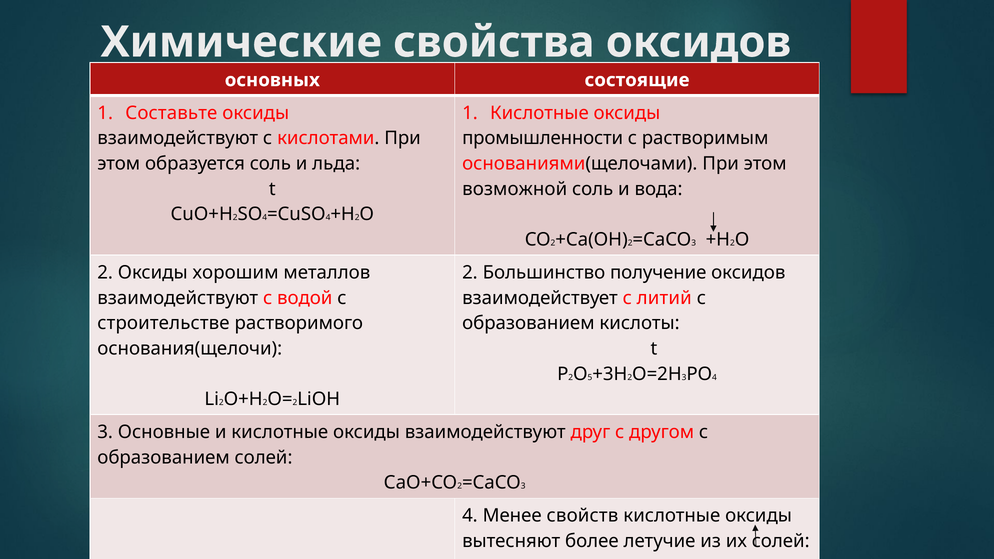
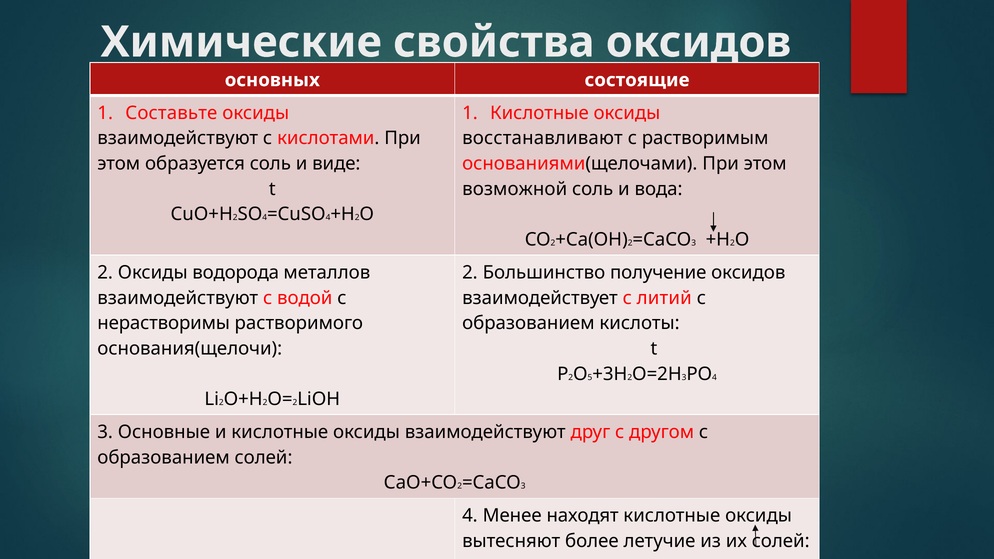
промышленности: промышленности -> восстанавливают (542, 138)
льда: льда -> виде (336, 164)
хорошим: хорошим -> водорода (236, 273)
строительстве: строительстве -> нерастворимы (164, 323)
свойств: свойств -> находят (583, 516)
